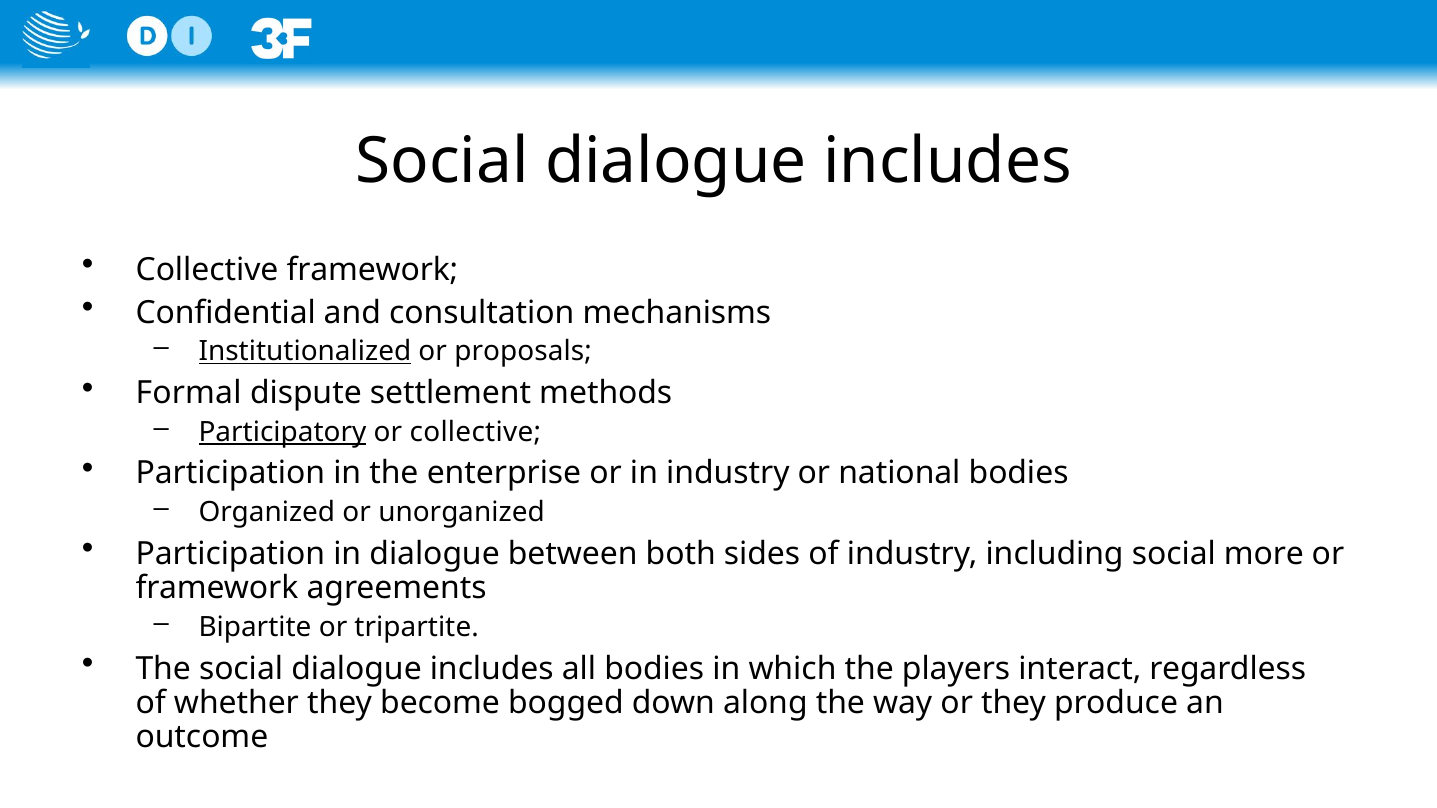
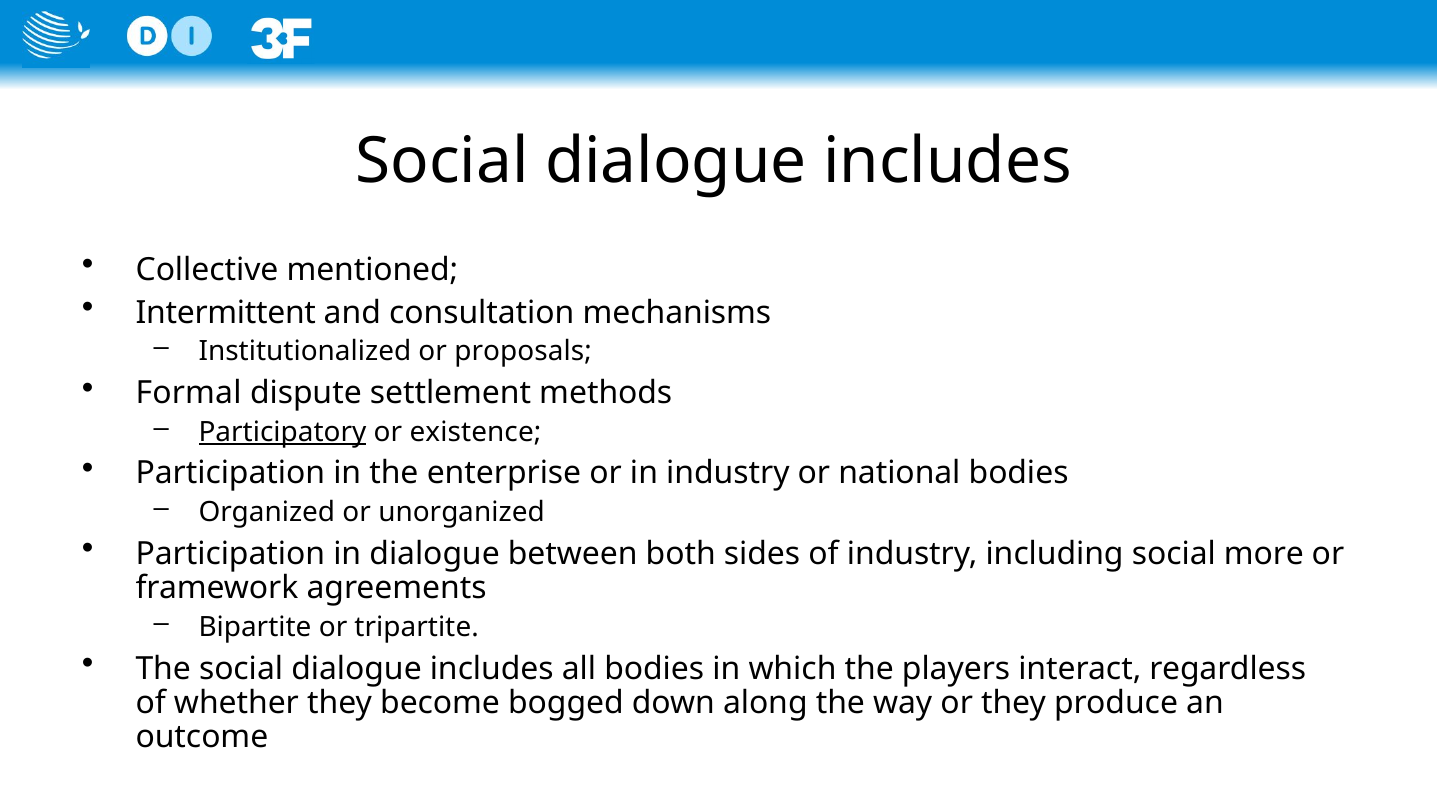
Collective framework: framework -> mentioned (372, 270)
Conﬁdential: Conﬁdential -> Intermittent (226, 313)
Institutionalized underline: present -> none (305, 352)
or collective: collective -> existence (475, 432)
